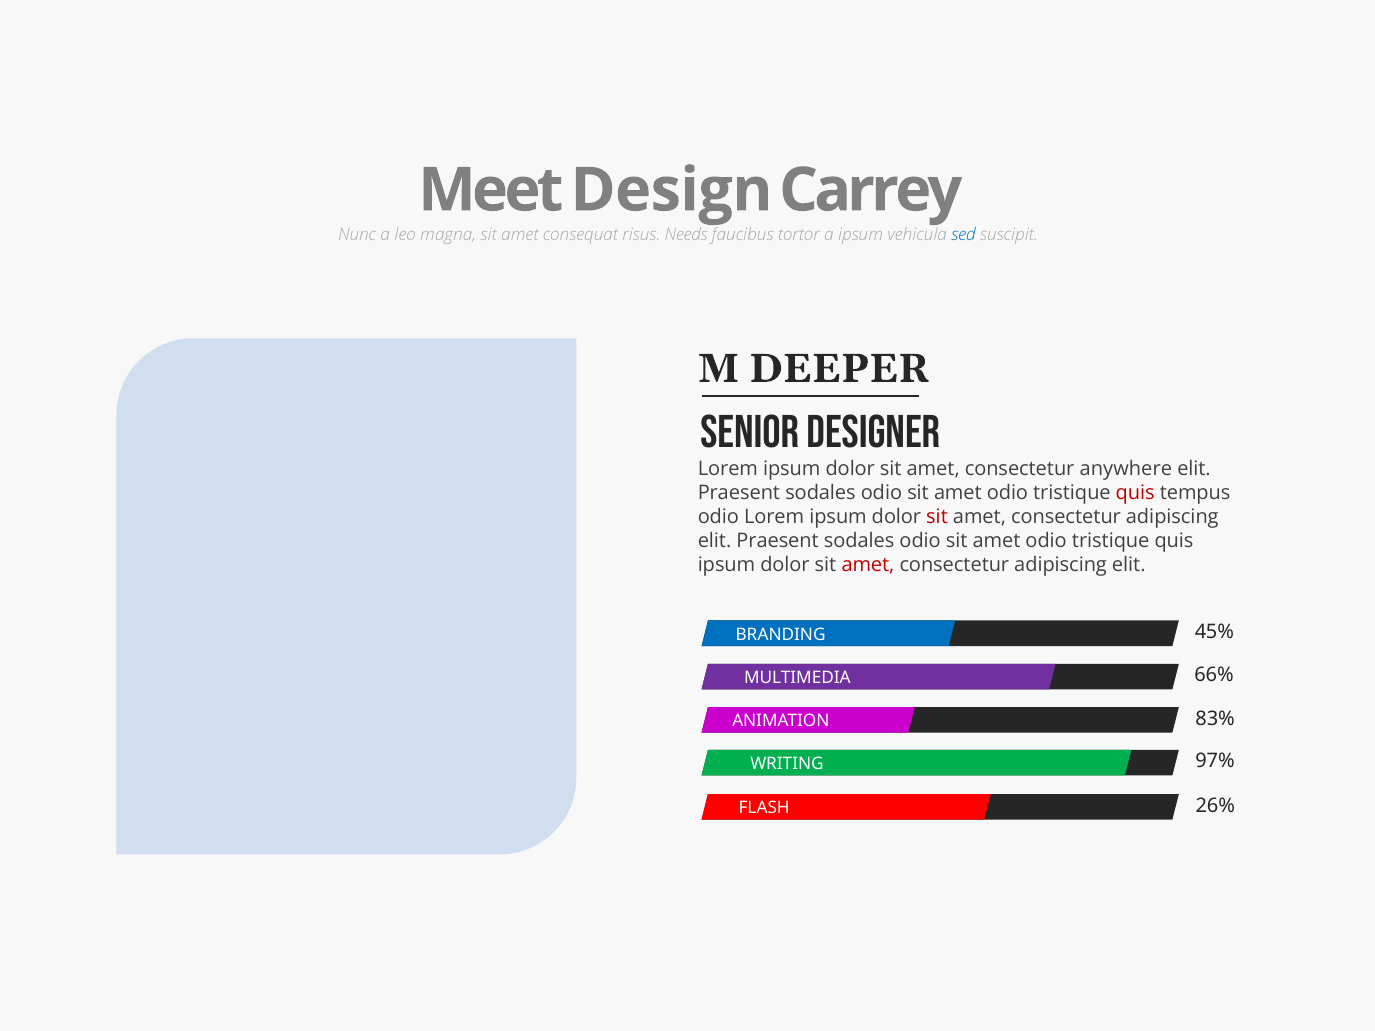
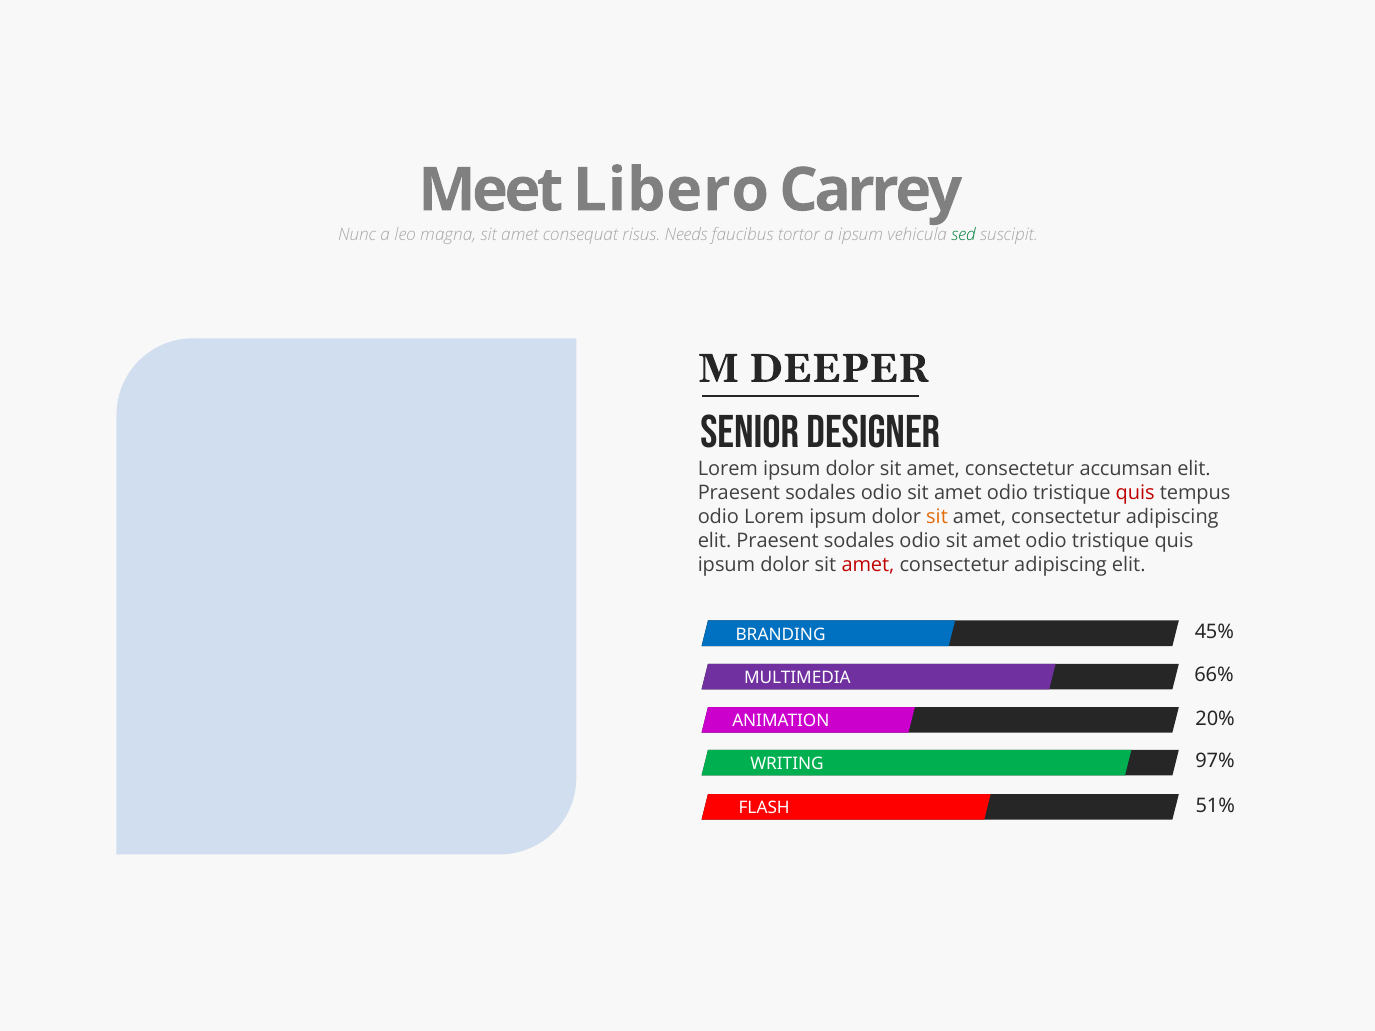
Design: Design -> Libero (671, 190)
sed colour: blue -> green (964, 235)
anywhere: anywhere -> accumsan (1126, 469)
sit colour: red -> orange (937, 517)
83%: 83% -> 20% (1215, 719)
26%: 26% -> 51% (1215, 806)
